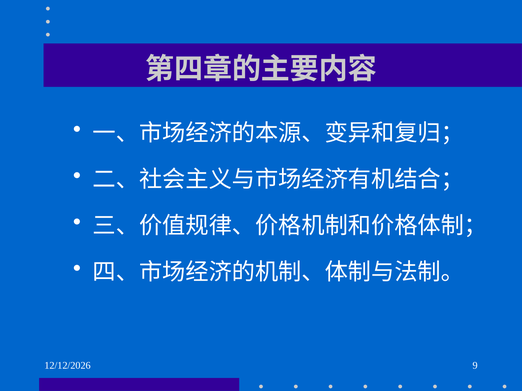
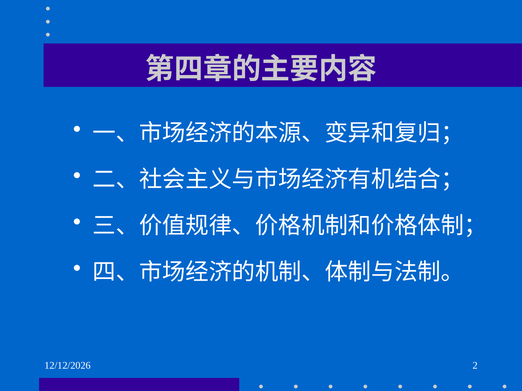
9: 9 -> 2 (475, 366)
